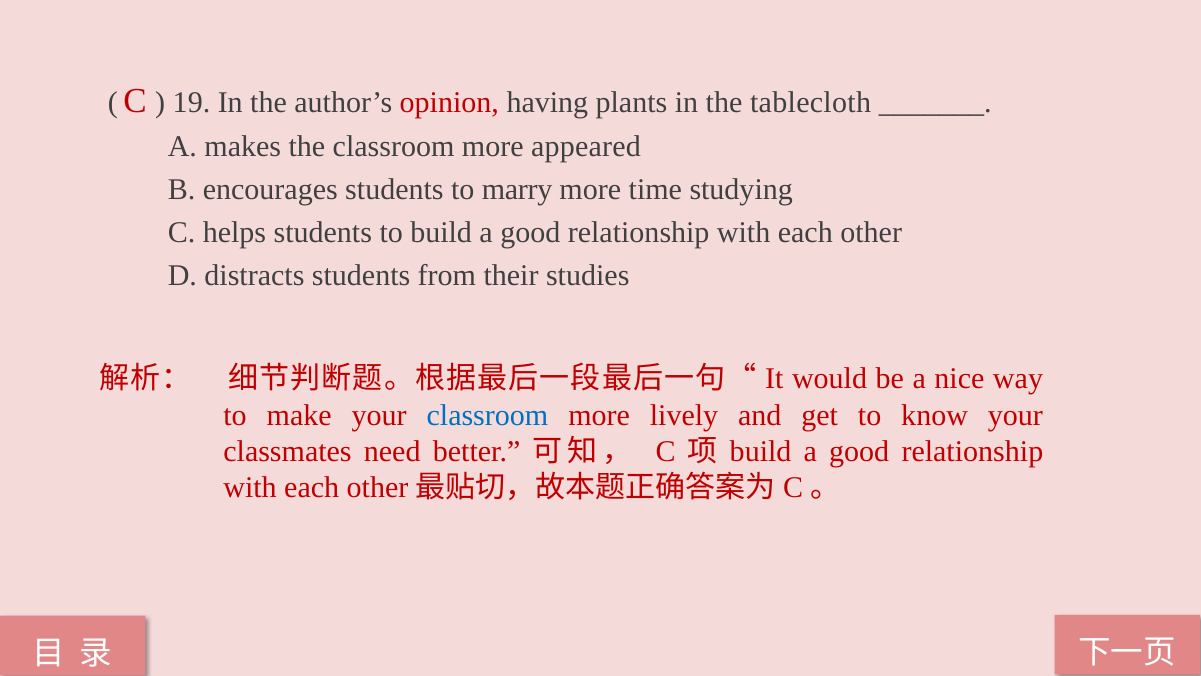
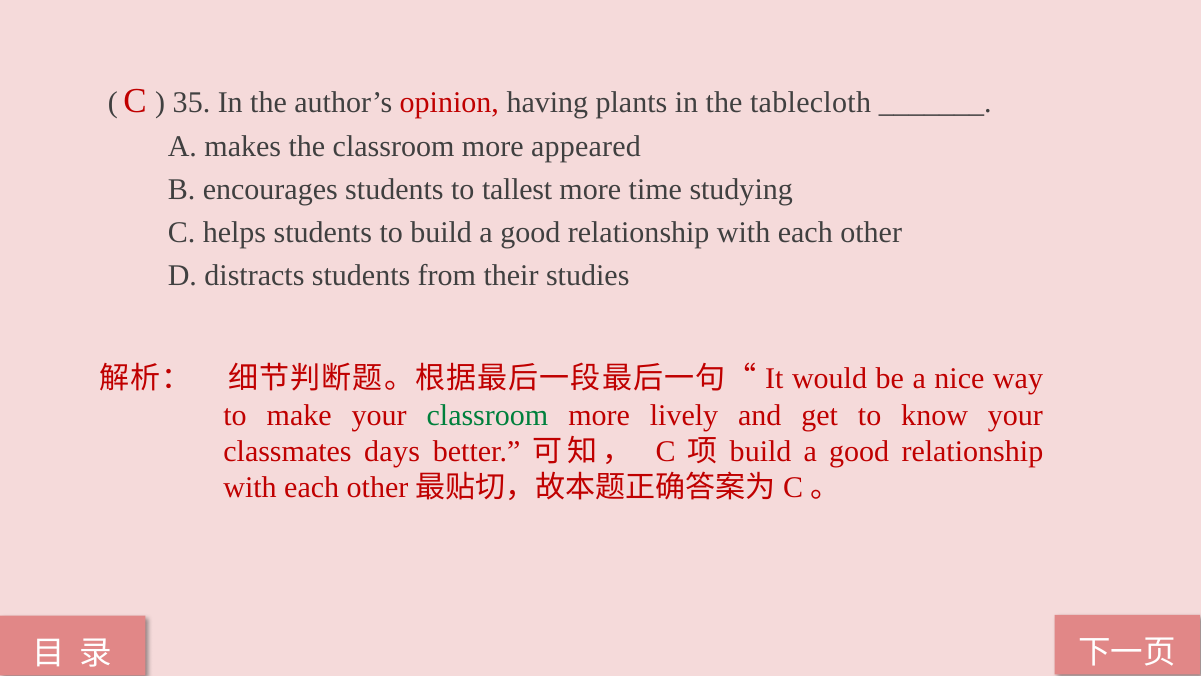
19: 19 -> 35 (192, 103)
marry: marry -> tallest (517, 189)
classroom colour: blue -> green (487, 415)
need: need -> days (392, 451)
